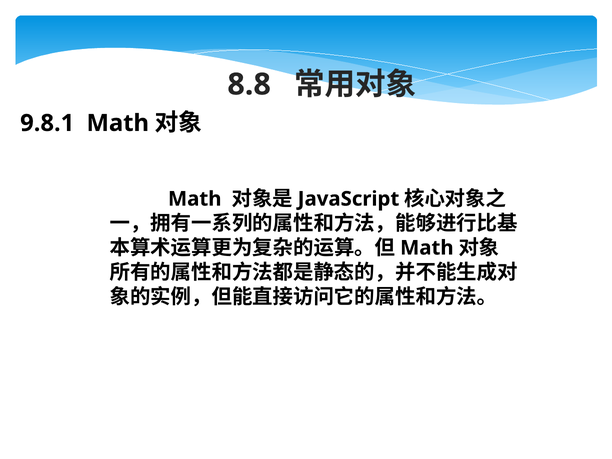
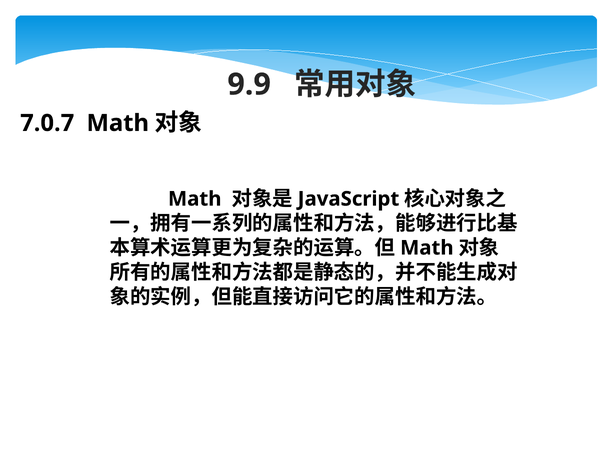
8.8: 8.8 -> 9.9 (249, 84)
9.8.1: 9.8.1 -> 7.0.7 (47, 123)
